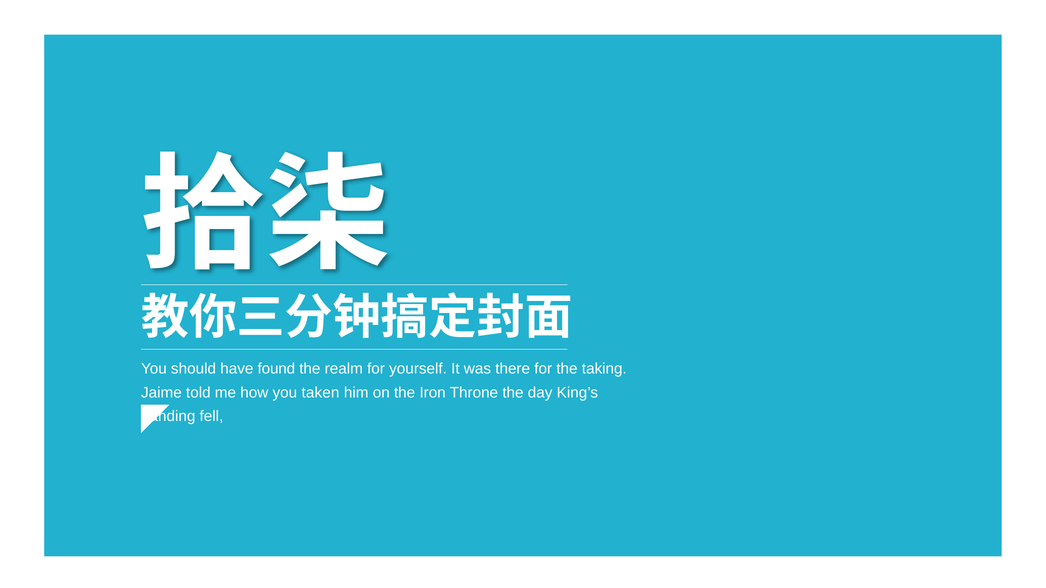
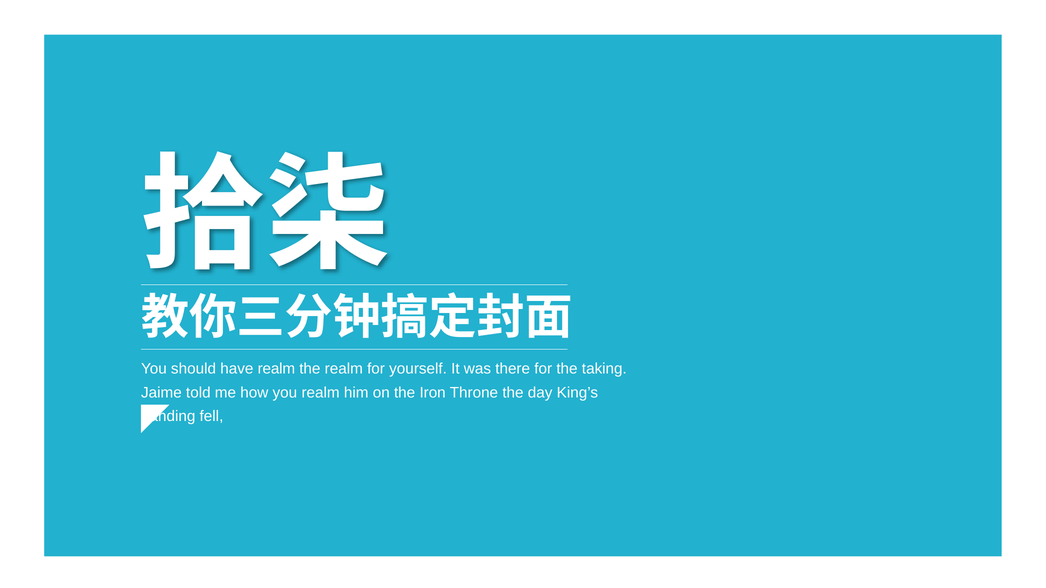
have found: found -> realm (276, 369)
you taken: taken -> realm (321, 393)
